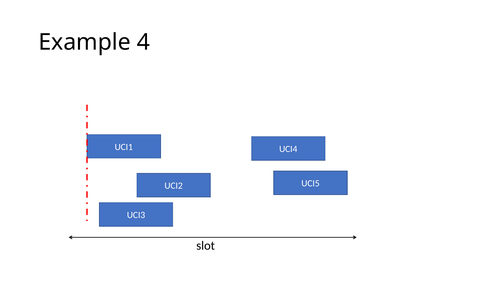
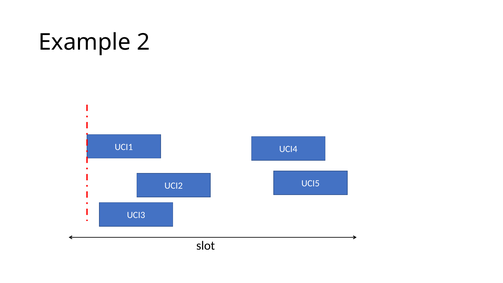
4: 4 -> 2 (144, 42)
